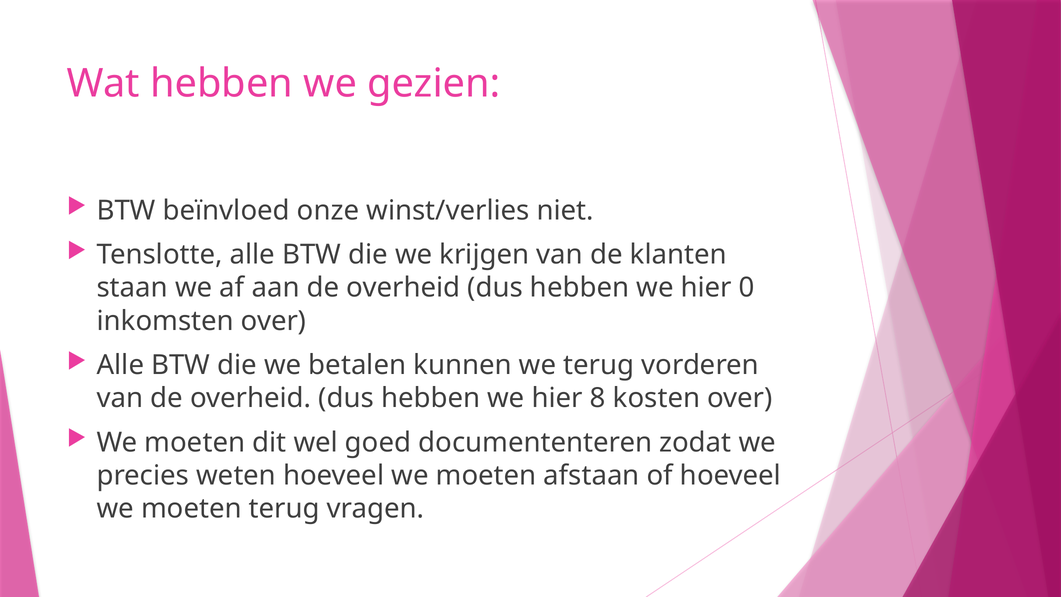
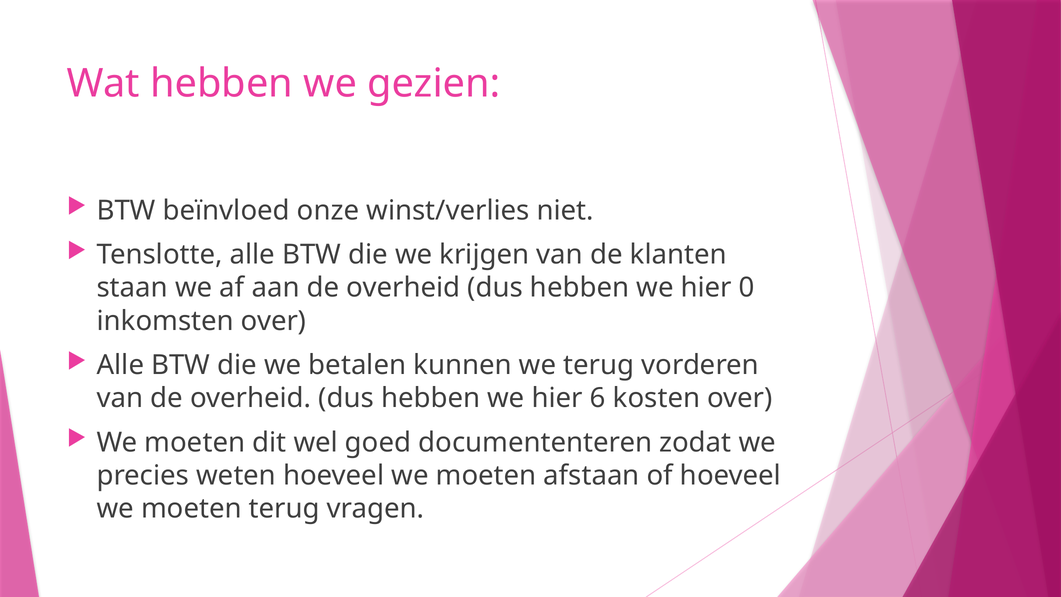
8: 8 -> 6 (598, 398)
